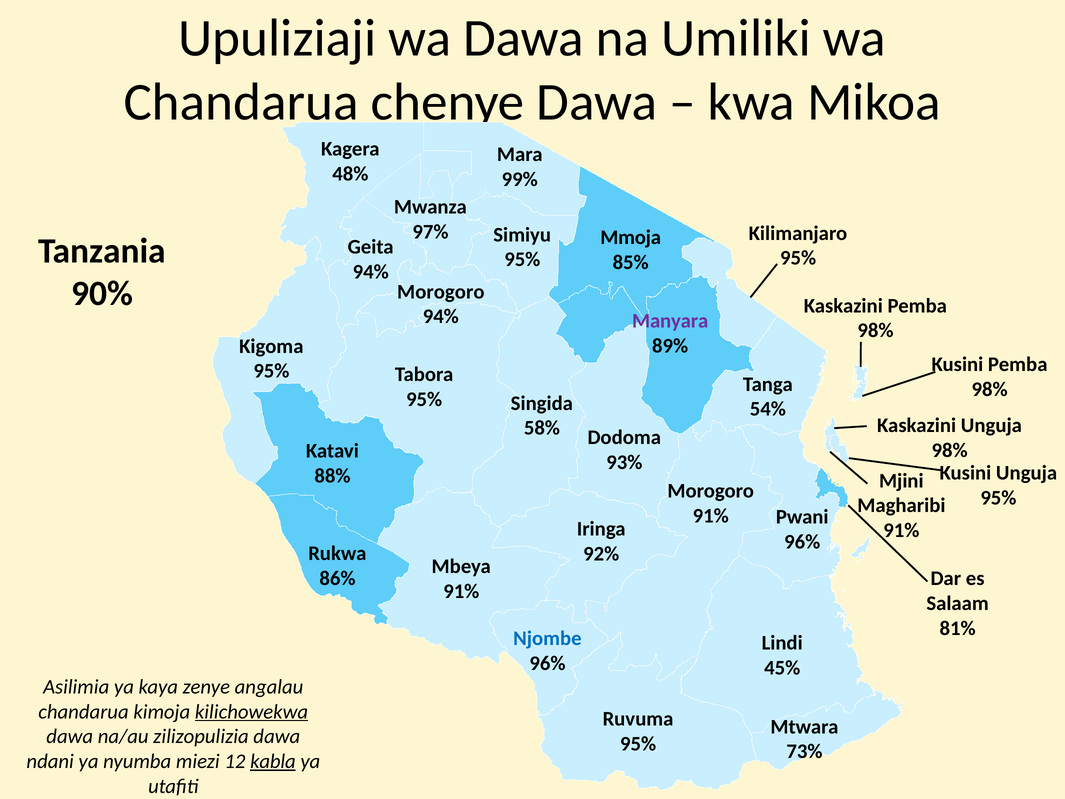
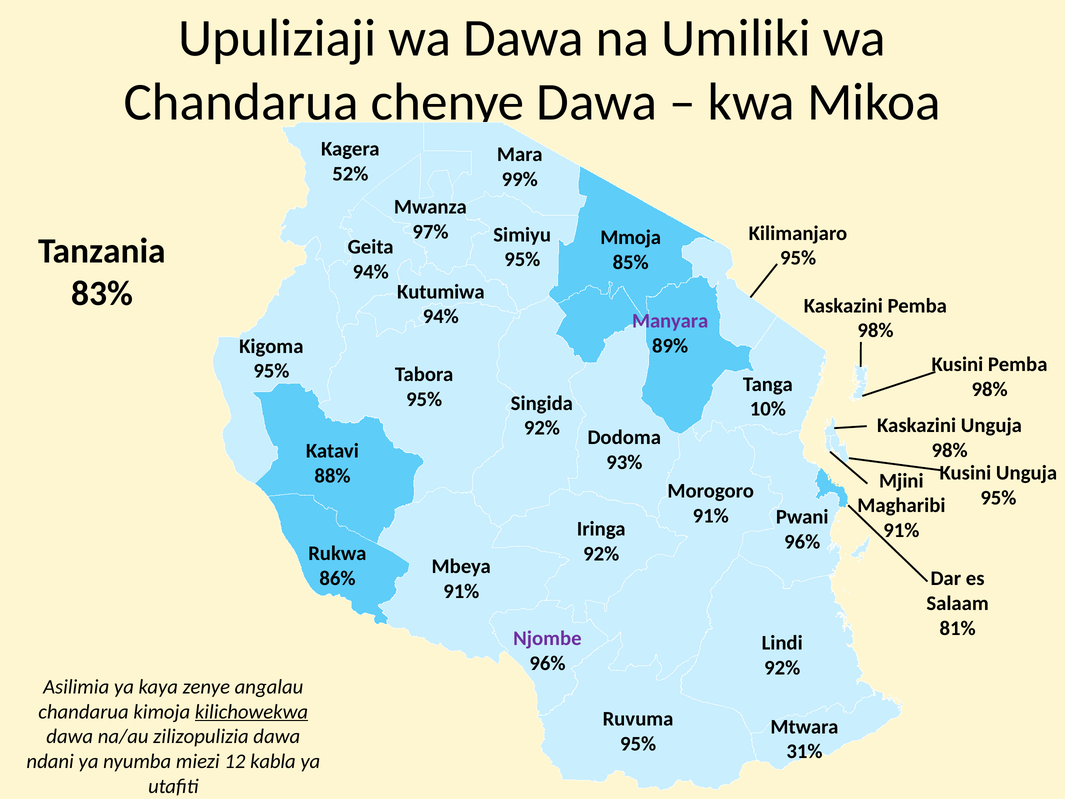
48%: 48% -> 52% (350, 174)
90%: 90% -> 83% (102, 293)
Morogoro: Morogoro -> Kutumiwa (441, 292)
54%: 54% -> 10% (768, 409)
58%: 58% -> 92% (542, 428)
Njombe colour: blue -> purple (547, 638)
45%: 45% -> 92% (782, 668)
73%: 73% -> 31% (804, 751)
kabla underline: present -> none (273, 761)
